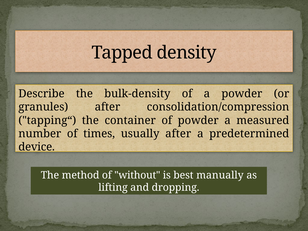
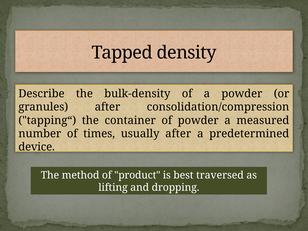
without: without -> product (137, 175)
manually: manually -> traversed (220, 175)
